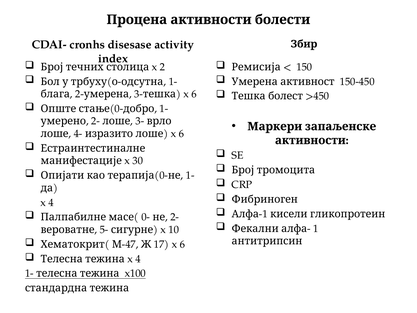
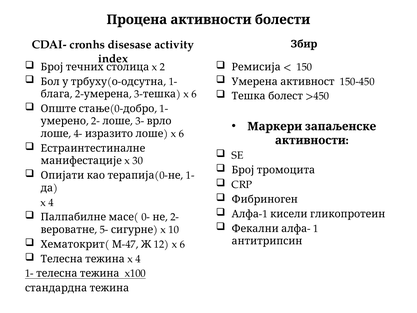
17: 17 -> 12 (161, 244)
